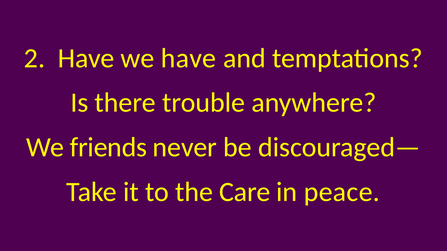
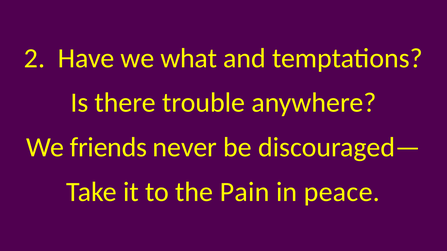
we have: have -> what (189, 58)
Care: Care -> Pain (245, 192)
